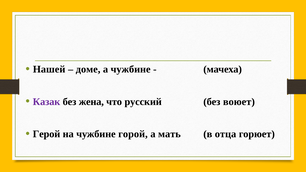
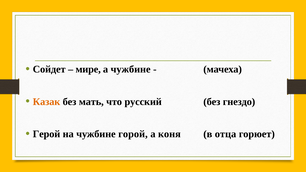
Нашей: Нашей -> Сойдет (49, 69)
доме: доме -> мире (88, 69)
Казак colour: purple -> orange (46, 102)
жена: жена -> мать (91, 102)
воюет: воюет -> гнездо (239, 102)
мать: мать -> коня (169, 134)
